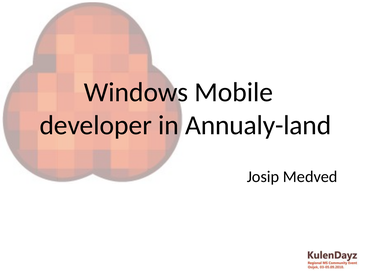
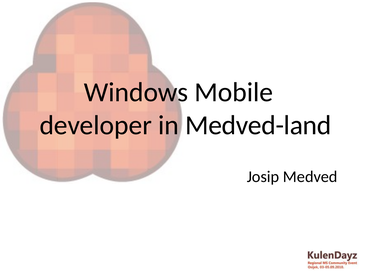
Annualy-land: Annualy-land -> Medved-land (258, 125)
